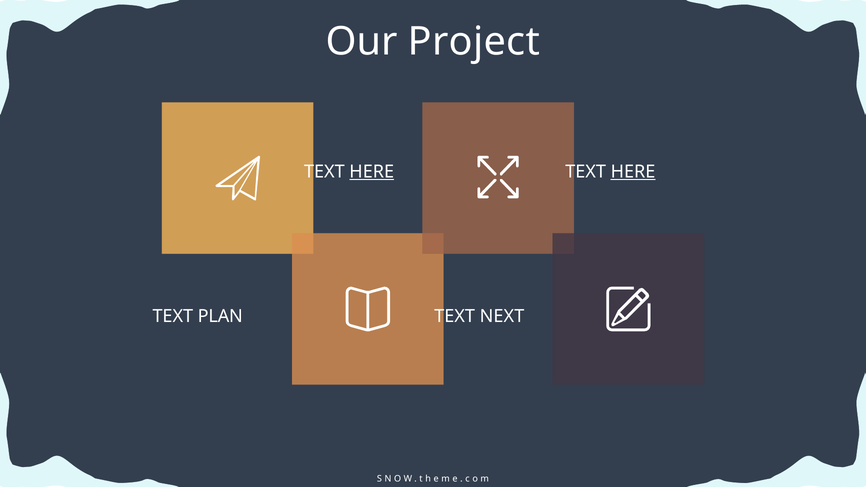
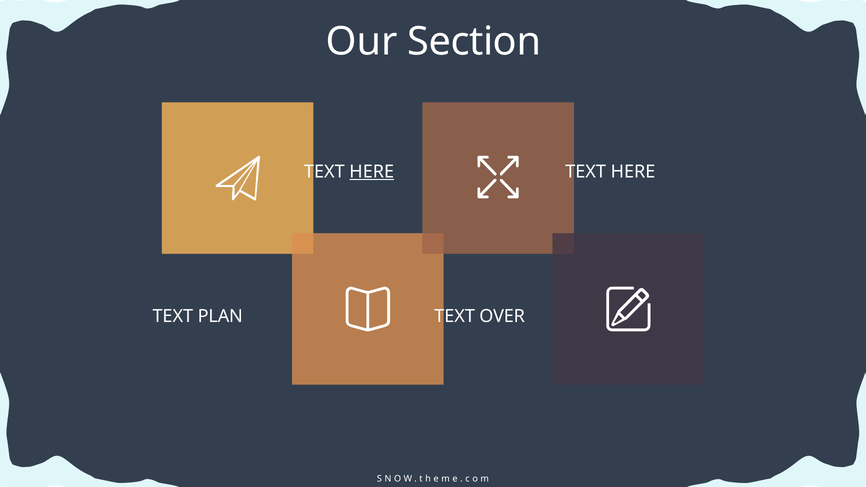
Project: Project -> Section (474, 42)
HERE underline: present -> none (633, 172)
NEXT: NEXT -> OVER (502, 316)
